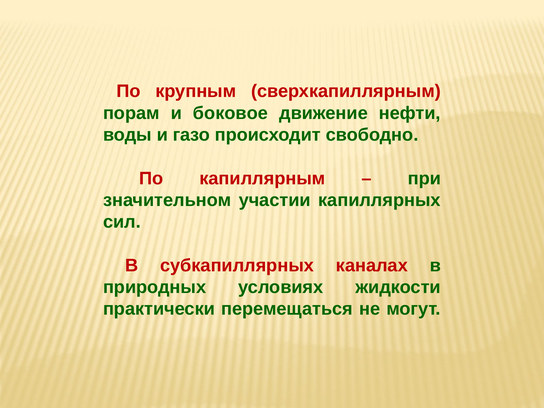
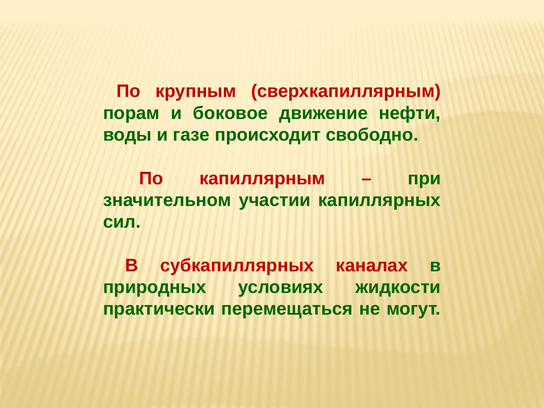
газо: газо -> газе (191, 135)
